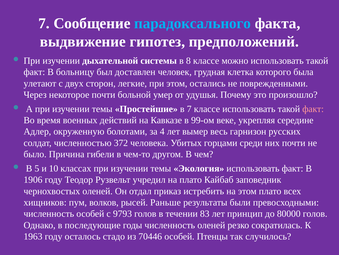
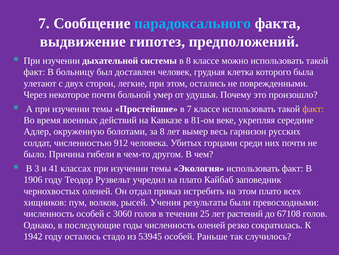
факт colour: pink -> yellow (313, 109)
99-ом: 99-ом -> 81-ом (203, 120)
за 4: 4 -> 8 (162, 131)
372: 372 -> 912 (121, 143)
5: 5 -> 3 (37, 168)
10: 10 -> 41 (54, 168)
Раньше: Раньше -> Учения (165, 202)
9793: 9793 -> 3060 (122, 213)
83: 83 -> 25 (205, 213)
принцип: принцип -> растений (245, 213)
80000: 80000 -> 67108 (289, 213)
1963: 1963 -> 1942 (33, 236)
70446: 70446 -> 53945 (150, 236)
Птенцы: Птенцы -> Раньше (212, 236)
